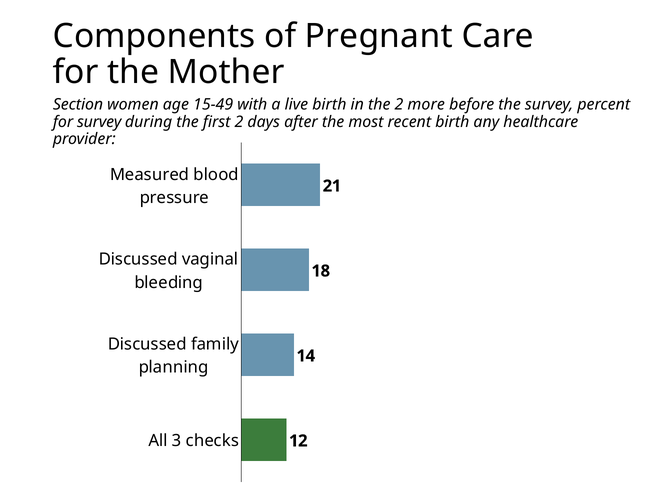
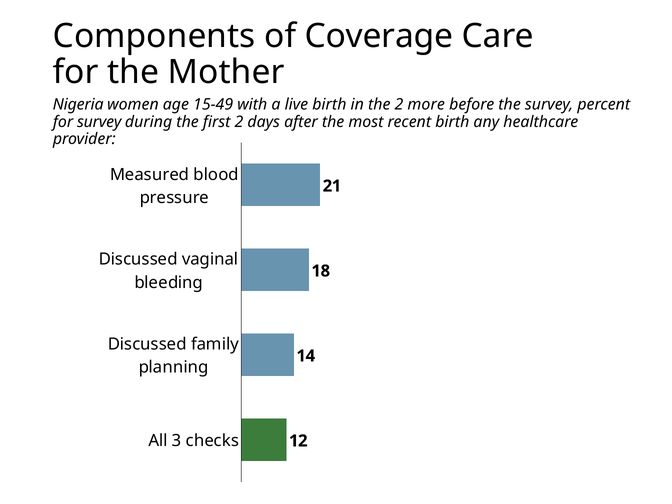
Pregnant: Pregnant -> Coverage (379, 36)
Section: Section -> Nigeria (78, 105)
